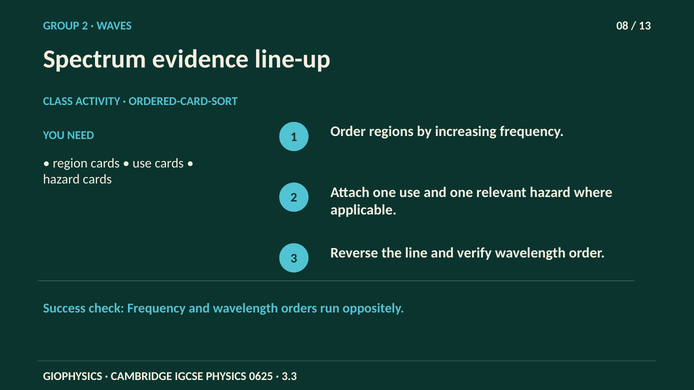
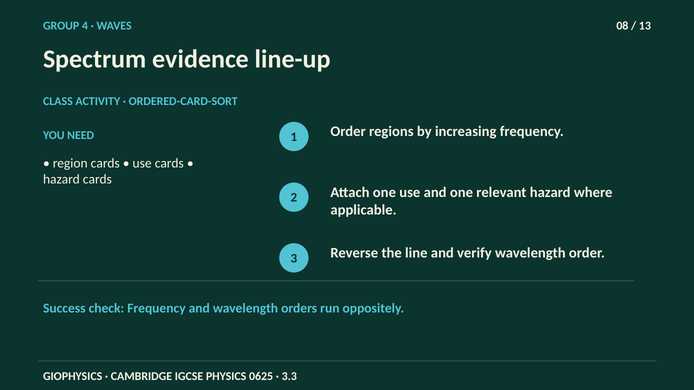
GROUP 2: 2 -> 4 (85, 26)
